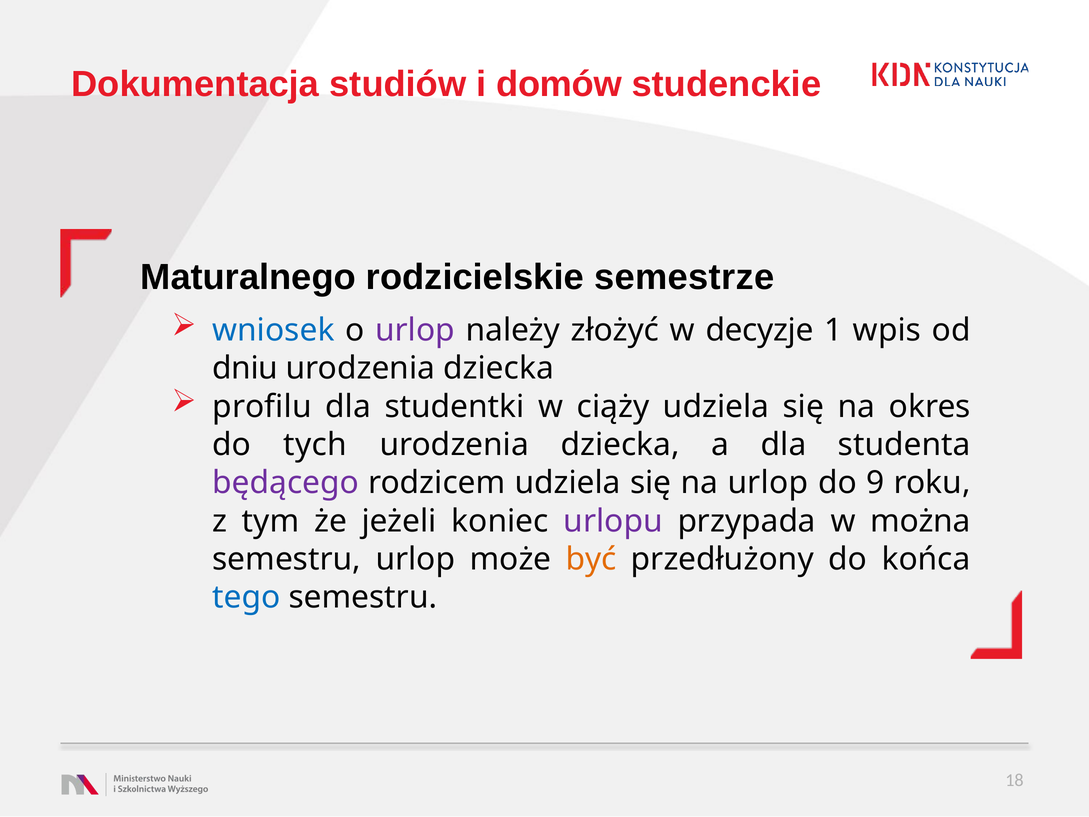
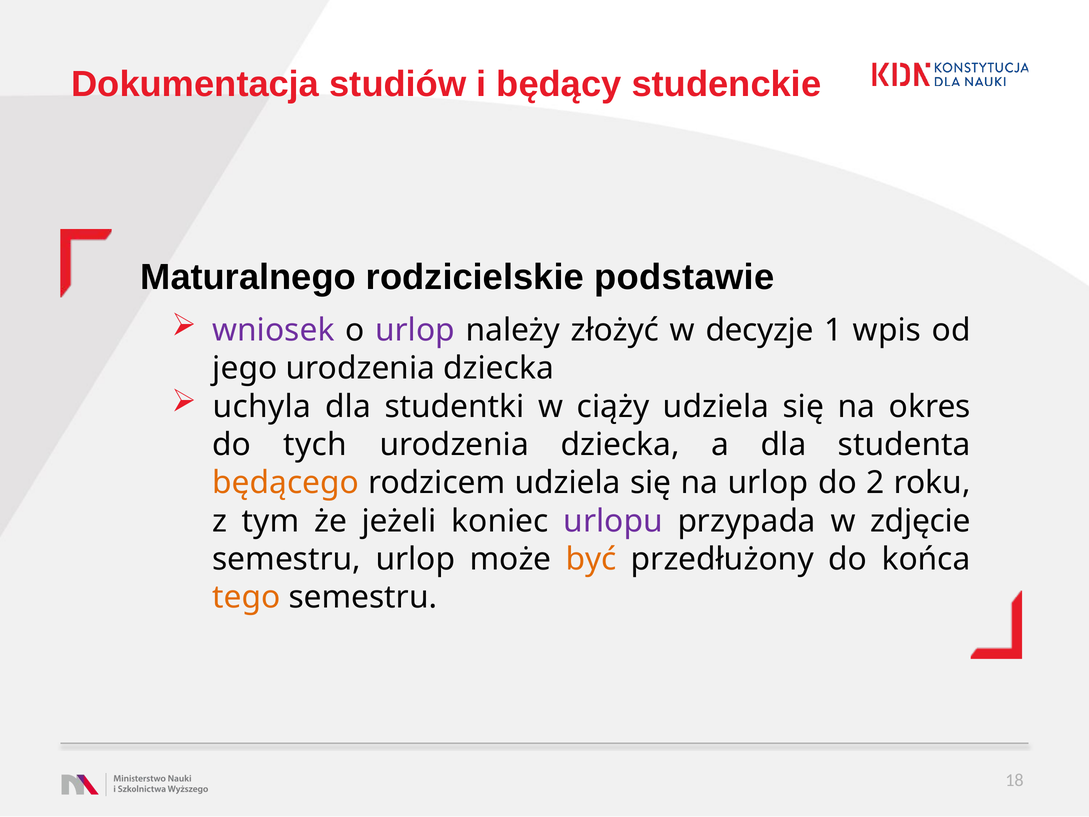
domów: domów -> będący (559, 84)
semestrze: semestrze -> podstawie (684, 277)
wniosek colour: blue -> purple (273, 330)
dniu: dniu -> jego (245, 368)
profilu: profilu -> uchyla (262, 407)
będącego colour: purple -> orange (286, 483)
9: 9 -> 2 (875, 483)
można: można -> zdjęcie (920, 521)
tego colour: blue -> orange (246, 597)
